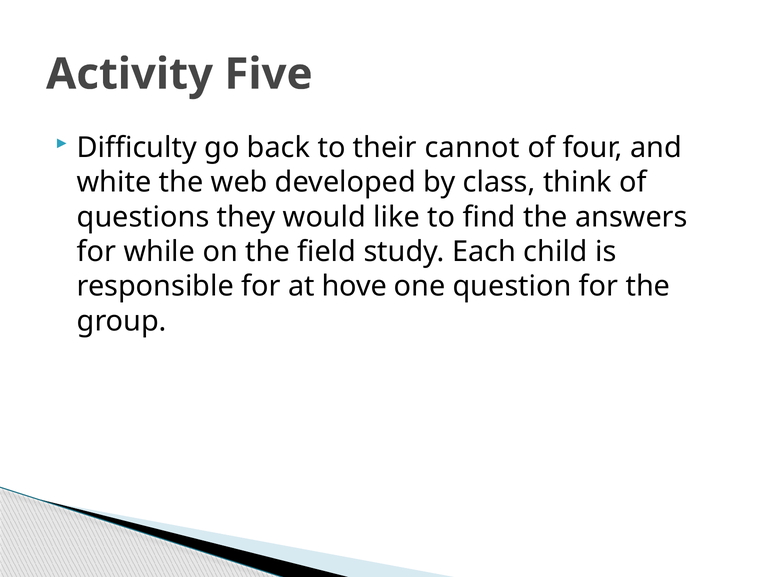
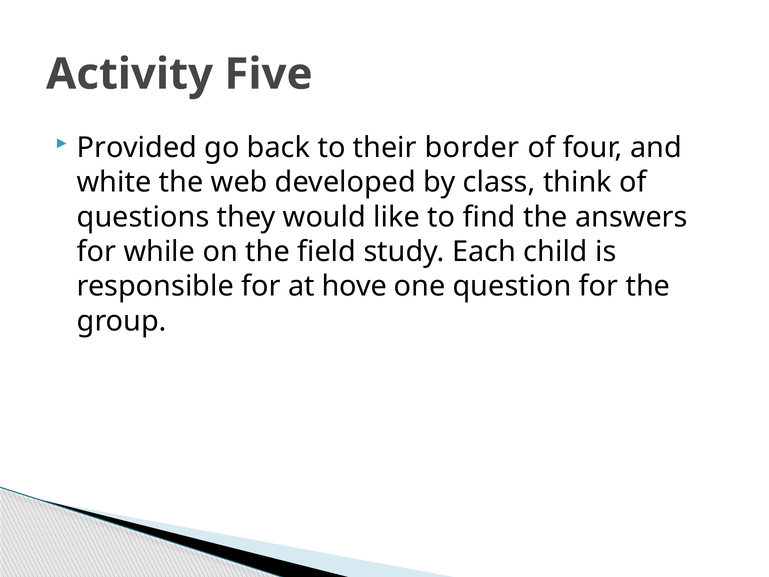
Difficulty: Difficulty -> Provided (137, 148)
cannot: cannot -> border (472, 148)
